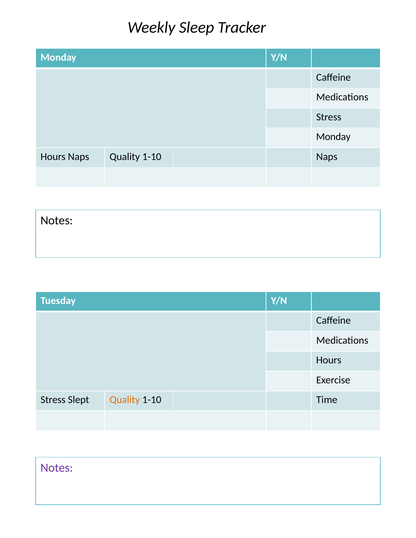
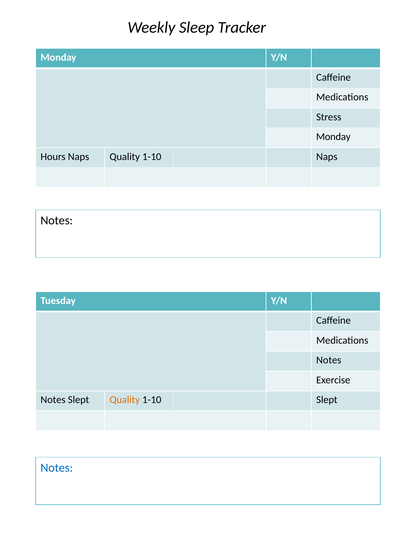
Hours: Hours -> Notes (329, 360)
Stress: Stress -> Notes (53, 400)
1-10 Time: Time -> Slept (327, 400)
Notes colour: purple -> blue (57, 468)
